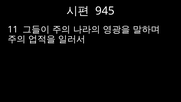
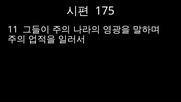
945: 945 -> 175 (105, 11)
